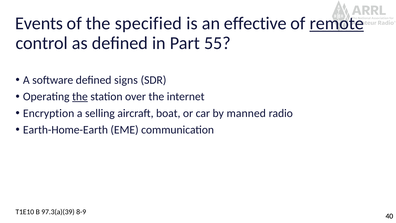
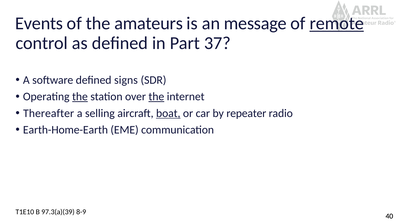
specified: specified -> amateurs (149, 23)
effective: effective -> message (255, 23)
55: 55 -> 37 (217, 43)
the underline: none -> present (156, 97)
Encryption: Encryption -> Thereafter (49, 113)
boat underline: none -> present (168, 113)
manned: manned -> repeater (246, 113)
